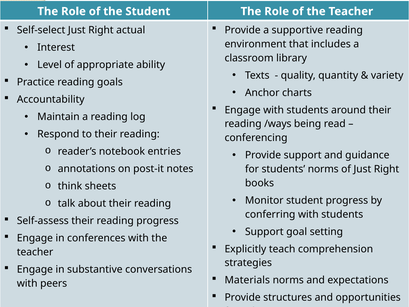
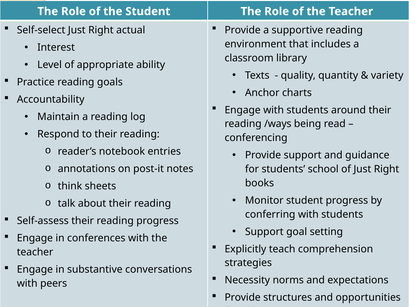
students norms: norms -> school (323, 169)
Materials: Materials -> Necessity (247, 280)
